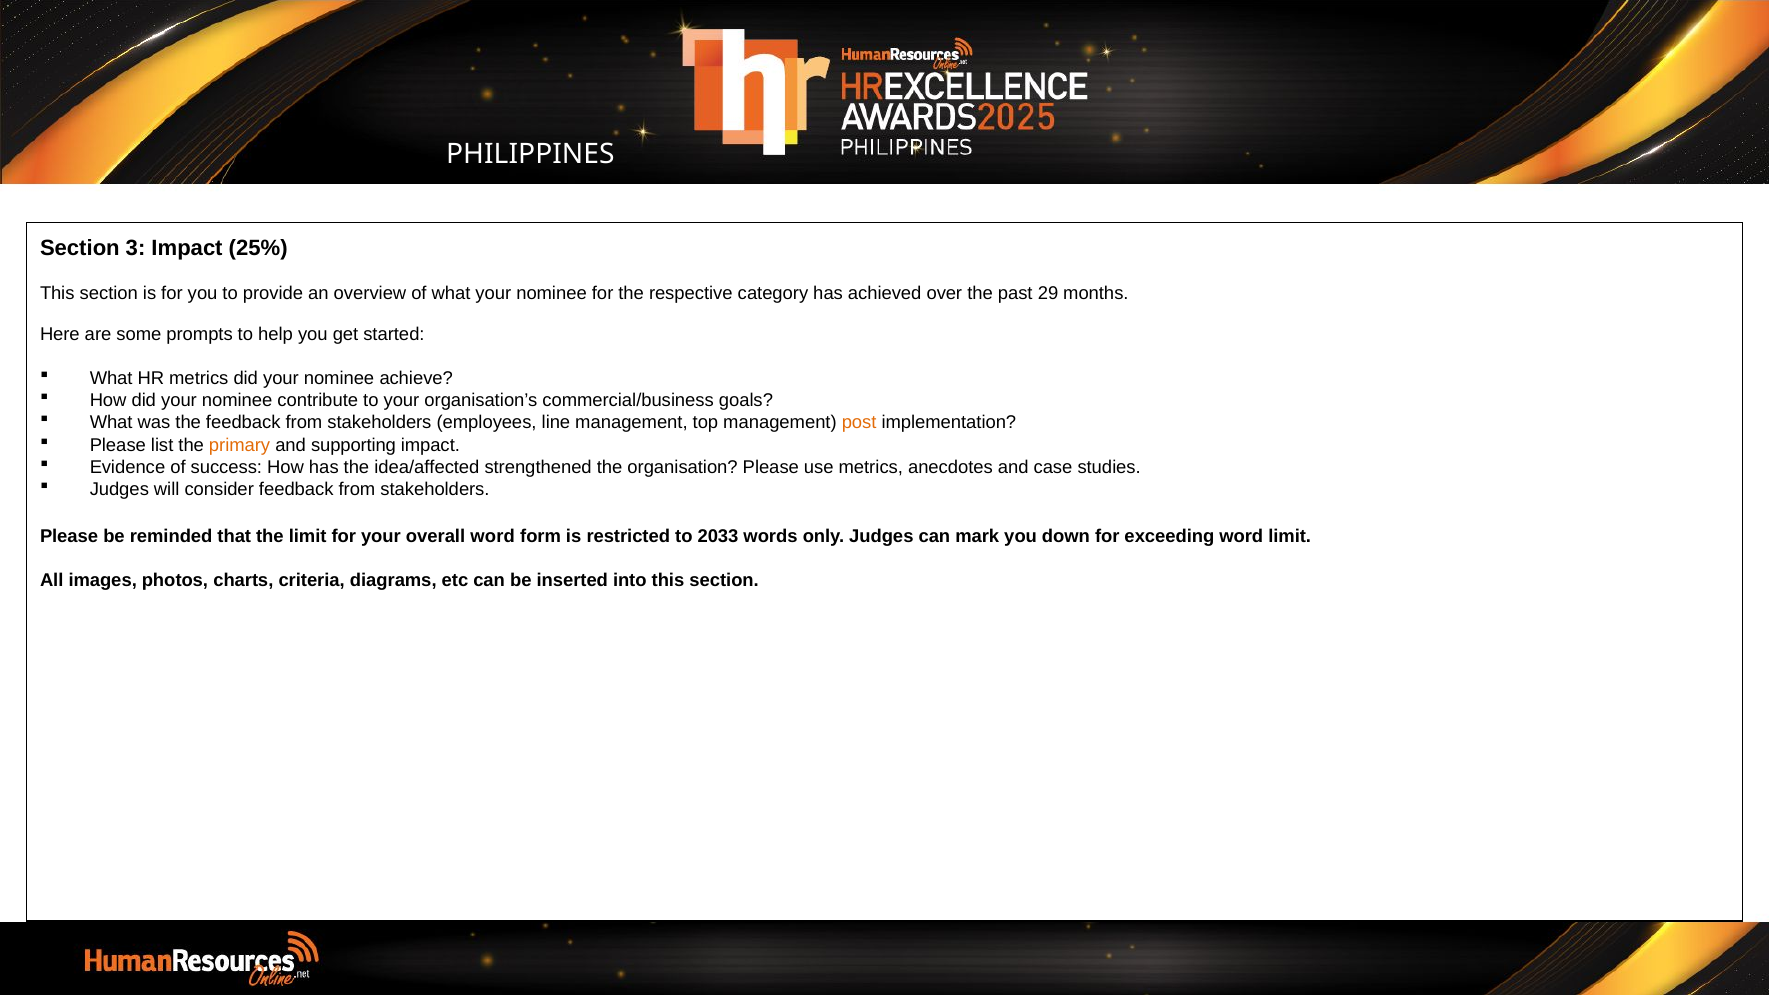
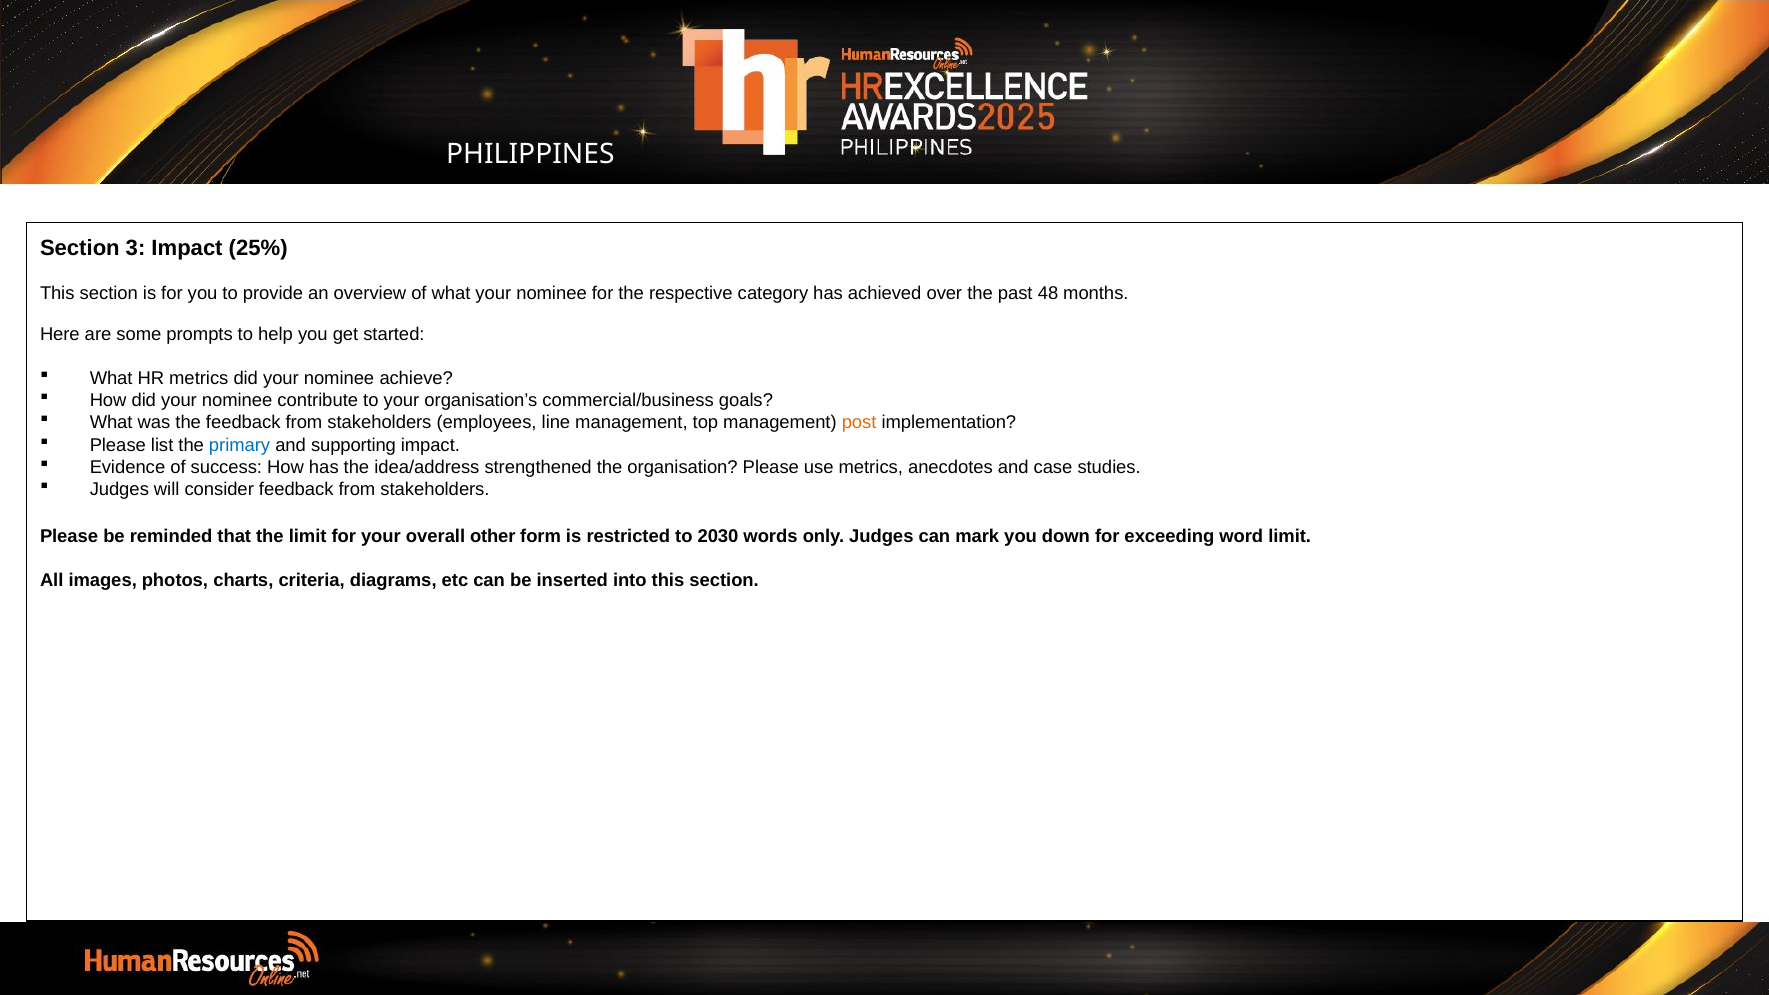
29: 29 -> 48 (1048, 294)
primary colour: orange -> blue (240, 445)
idea/affected: idea/affected -> idea/address (427, 467)
overall word: word -> other (493, 537)
2033: 2033 -> 2030 (718, 537)
